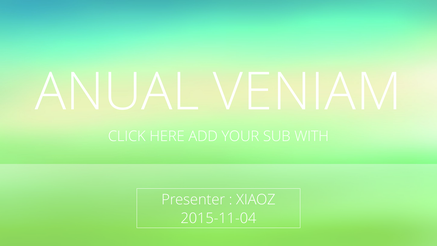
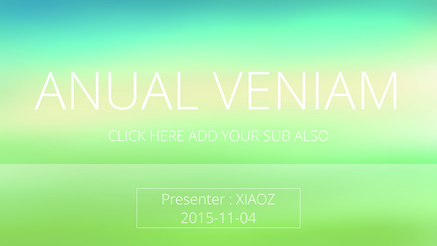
WITH: WITH -> ALSO (312, 136)
